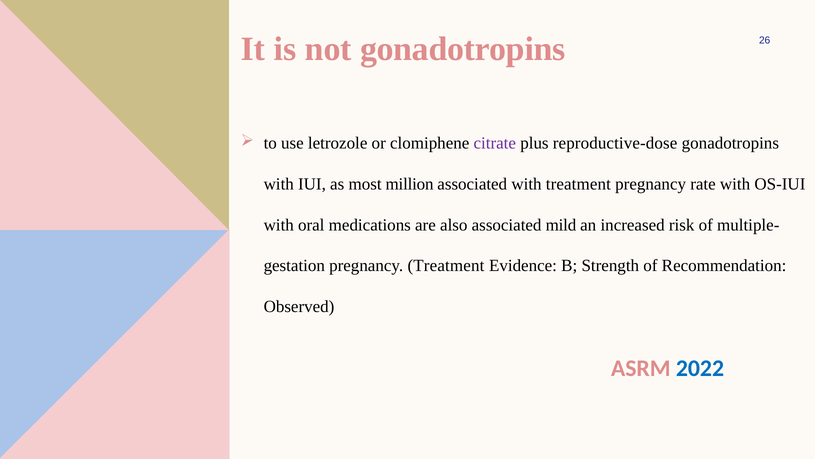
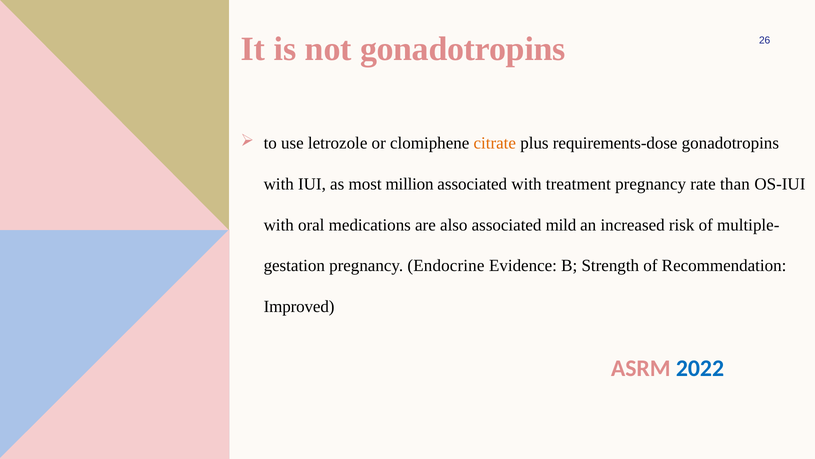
citrate colour: purple -> orange (495, 143)
reproductive-dose: reproductive-dose -> requirements-dose (615, 143)
rate with: with -> than (735, 184)
pregnancy Treatment: Treatment -> Endocrine (446, 265)
Observed: Observed -> Improved (299, 306)
